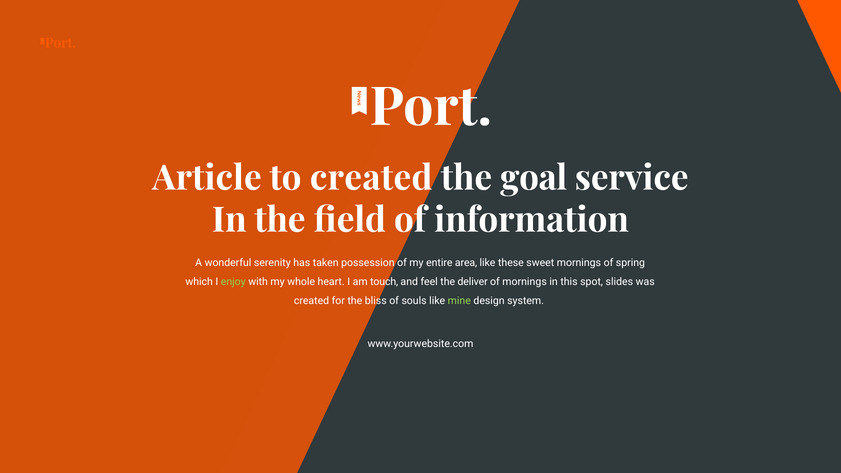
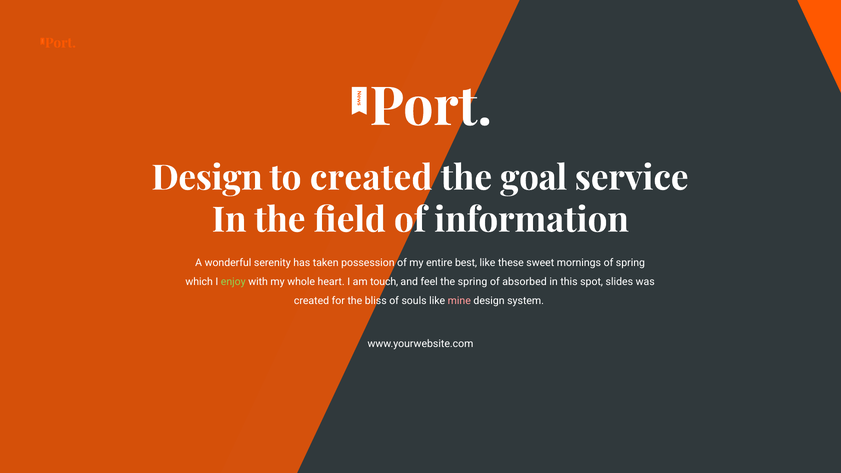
Article: Article -> Design (207, 178)
area: area -> best (466, 263)
the deliver: deliver -> spring (473, 282)
of mornings: mornings -> absorbed (525, 282)
mine colour: light green -> pink (459, 301)
